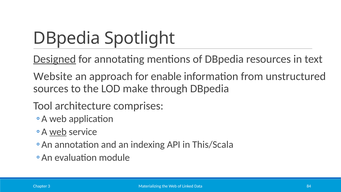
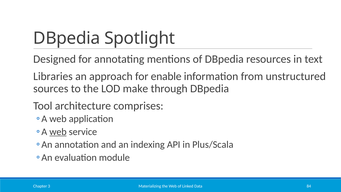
Designed underline: present -> none (55, 59)
Website: Website -> Libraries (53, 76)
This/Scala: This/Scala -> Plus/Scala (213, 144)
